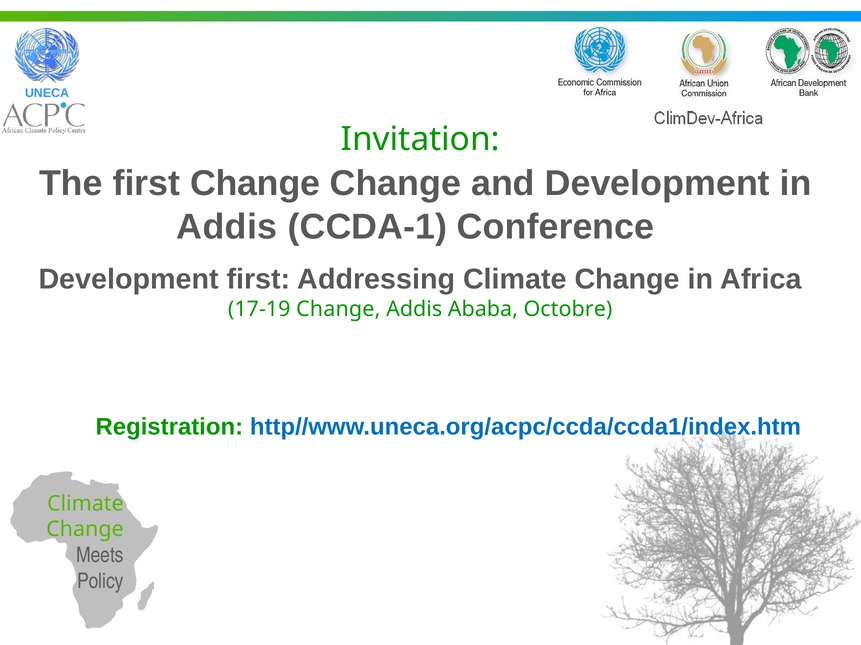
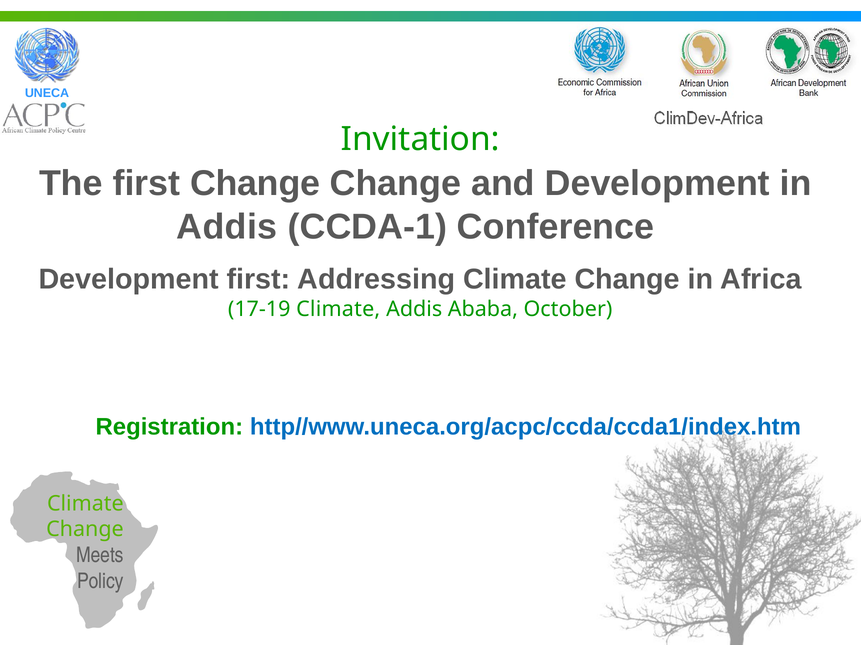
17-19 Change: Change -> Climate (338, 309)
Octobre: Octobre -> October (568, 309)
